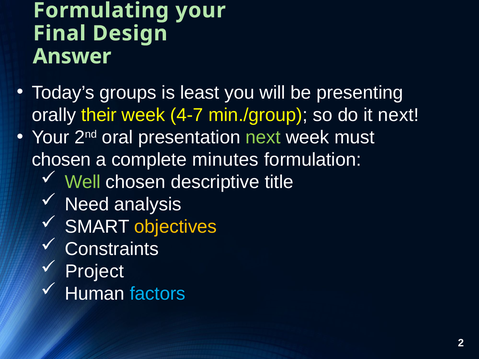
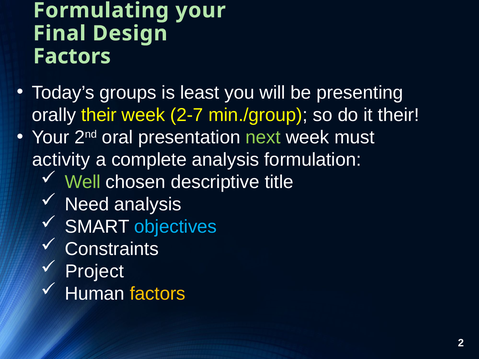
Answer: Answer -> Factors (72, 56)
4-7: 4-7 -> 2-7 (187, 115)
it next: next -> their (399, 115)
chosen: chosen -> activity (61, 160)
complete minutes: minutes -> analysis (225, 160)
objectives colour: yellow -> light blue (176, 227)
factors colour: light blue -> yellow (158, 294)
